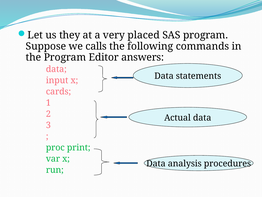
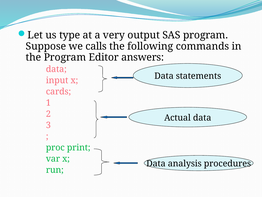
they: they -> type (70, 35)
placed: placed -> output (144, 35)
